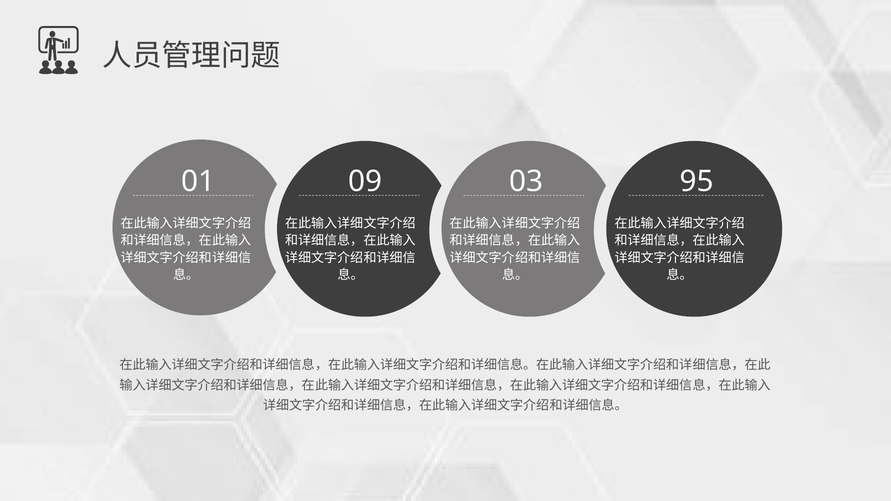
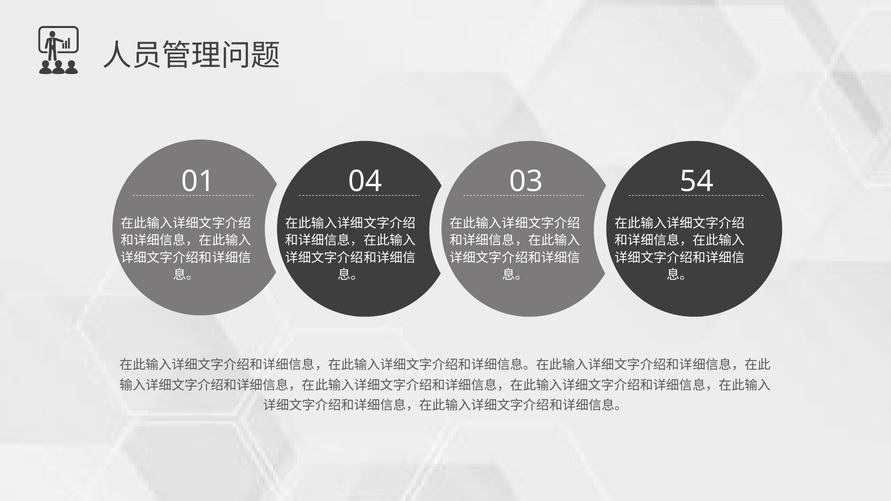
09: 09 -> 04 (365, 182)
95: 95 -> 54 (697, 182)
